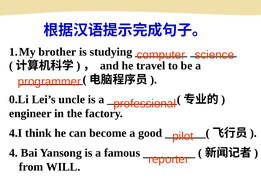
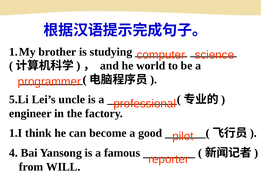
travel: travel -> world (151, 66)
0.Li: 0.Li -> 5.Li (19, 99)
4.I: 4.I -> 1.I (16, 133)
